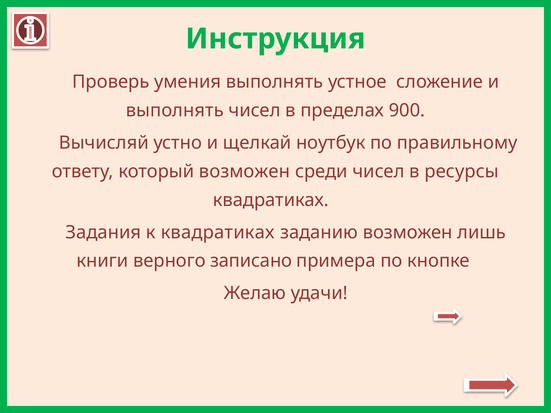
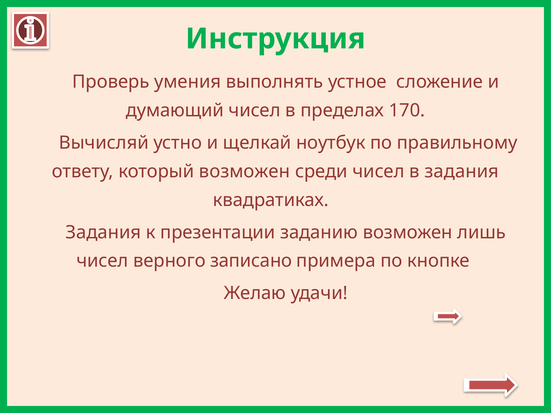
выполнять: выполнять -> думающий (175, 111)
900: 900 -> 170 (407, 111)
в ресурсы: ресурсы -> задания (462, 171)
к квадратиках: квадратиках -> презентации (218, 232)
книги: книги -> чисел (102, 261)
